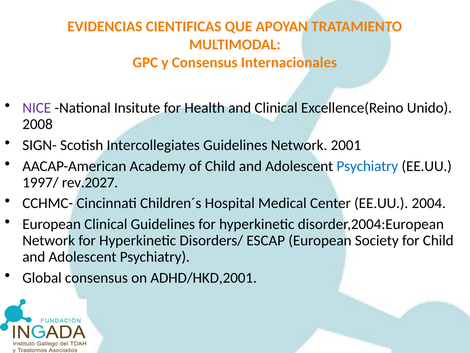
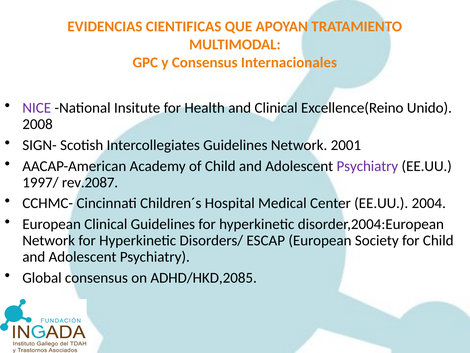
Psychiatry colour: blue -> purple (367, 166)
rev.2027: rev.2027 -> rev.2087 (90, 182)
ADHD/HKD,2001: ADHD/HKD,2001 -> ADHD/HKD,2085 (204, 277)
